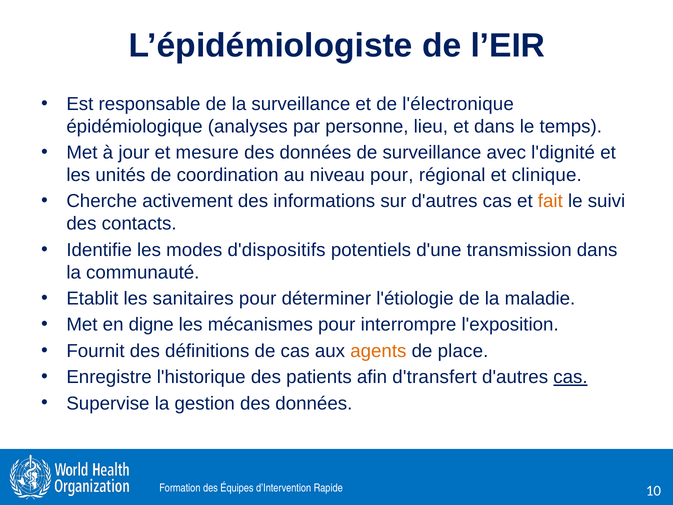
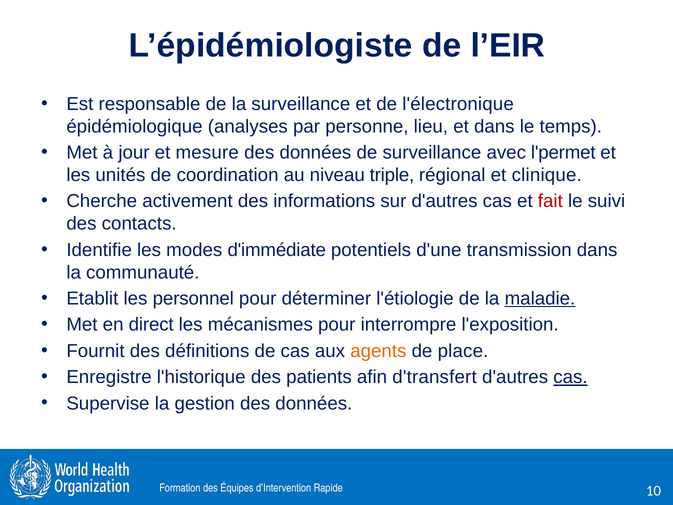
l'dignité: l'dignité -> l'permet (563, 153)
niveau pour: pour -> triple (392, 175)
fait colour: orange -> red (550, 201)
d'dispositifs: d'dispositifs -> d'immédiate (277, 250)
sanitaires: sanitaires -> personnel (193, 298)
maladie underline: none -> present (540, 298)
digne: digne -> direct (151, 325)
